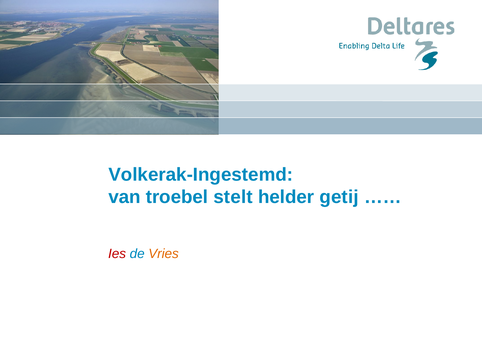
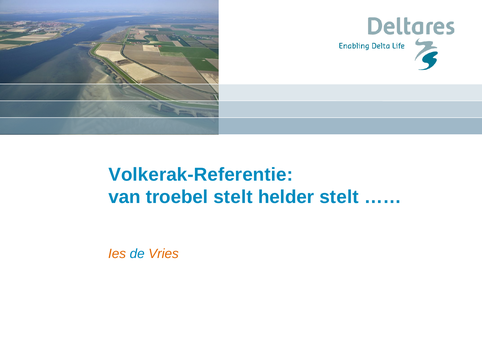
Volkerak-Ingestemd: Volkerak-Ingestemd -> Volkerak-Referentie (201, 175)
helder getij: getij -> stelt (339, 197)
Ies colour: red -> orange (117, 254)
